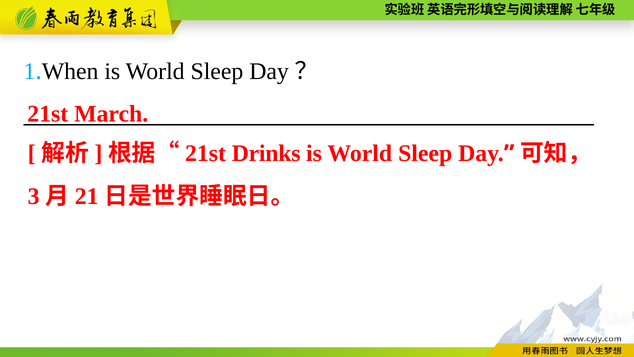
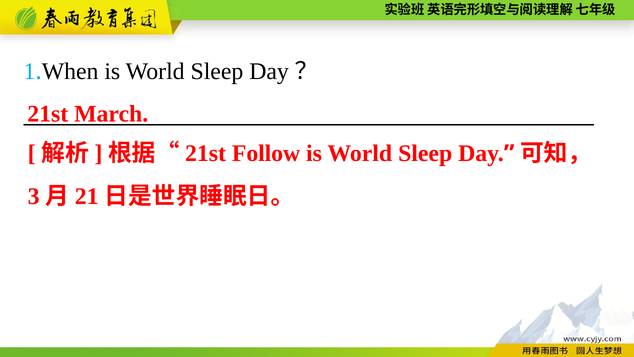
Drinks: Drinks -> Follow (266, 153)
